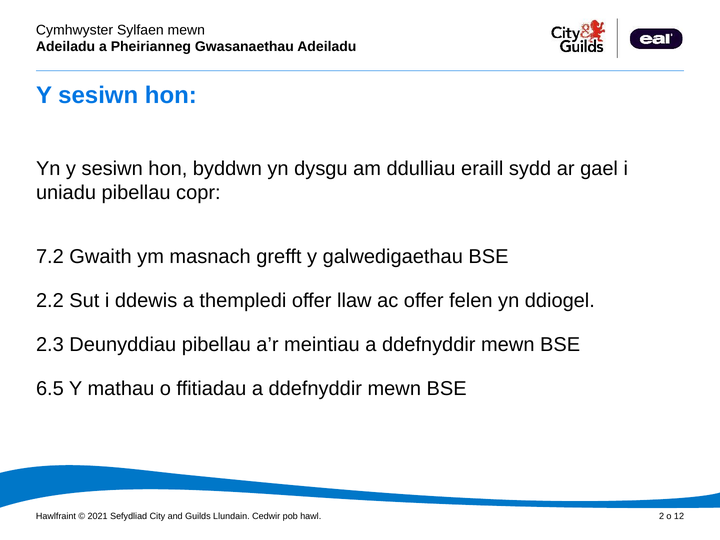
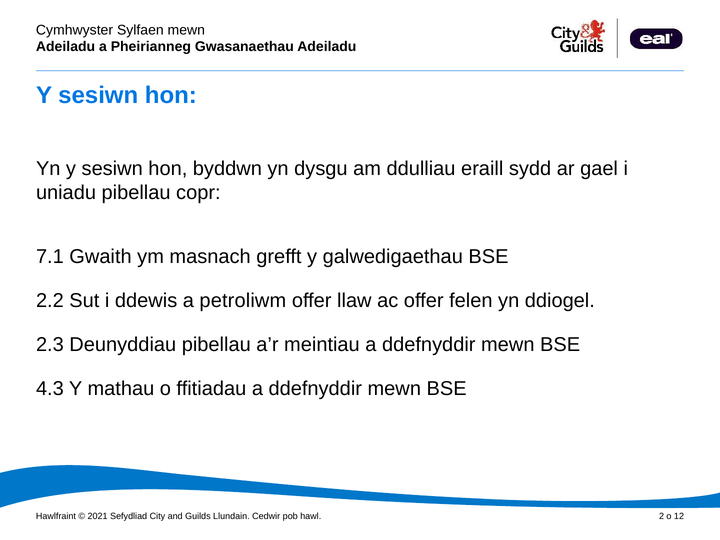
7.2: 7.2 -> 7.1 (50, 257)
thempledi: thempledi -> petroliwm (243, 301)
6.5: 6.5 -> 4.3 (50, 389)
